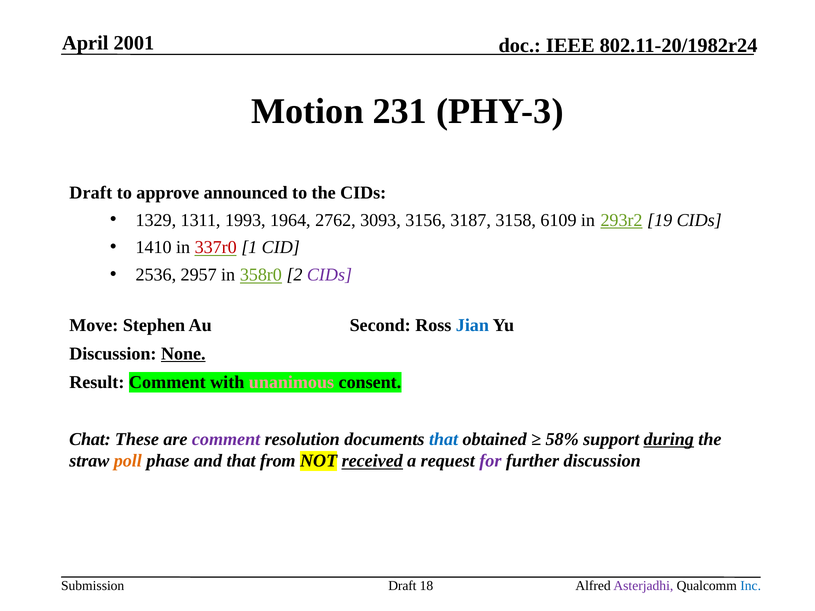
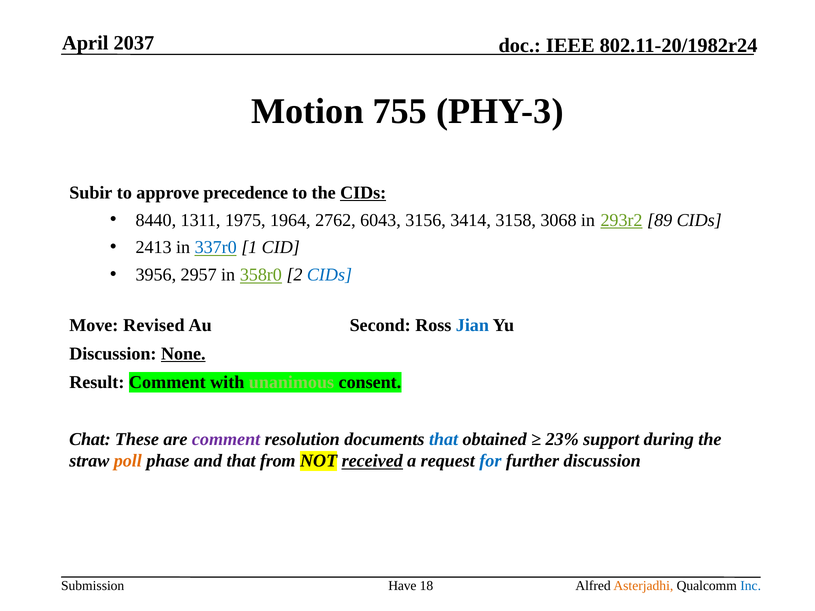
2001: 2001 -> 2037 (134, 43)
231: 231 -> 755 (400, 111)
Draft: Draft -> Subir (91, 193)
announced: announced -> precedence (246, 193)
CIDs underline: none -> present (363, 193)
1329: 1329 -> 8440 (156, 220)
1993: 1993 -> 1975 (245, 220)
3093: 3093 -> 6043 (380, 220)
3187: 3187 -> 3414 (471, 220)
6109: 6109 -> 3068 (559, 220)
19: 19 -> 89 (660, 220)
1410: 1410 -> 2413 (154, 248)
337r0 colour: red -> blue (216, 248)
2536: 2536 -> 3956 (156, 275)
CIDs colour: purple -> blue (330, 275)
Stephen: Stephen -> Revised (154, 325)
unanimous colour: pink -> light green (291, 382)
58%: 58% -> 23% (562, 439)
during underline: present -> none (669, 439)
for colour: purple -> blue (490, 461)
Draft: Draft -> Have (402, 586)
Asterjadhi colour: purple -> orange (643, 586)
